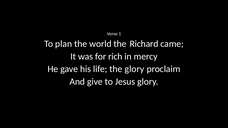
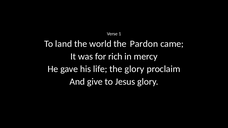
plan: plan -> land (64, 44)
Richard: Richard -> Pardon (144, 44)
